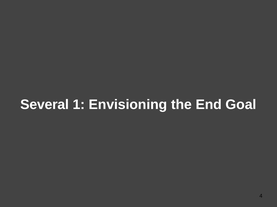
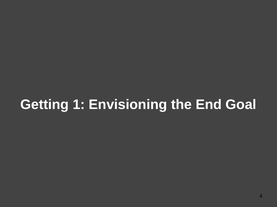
Several: Several -> Getting (45, 105)
